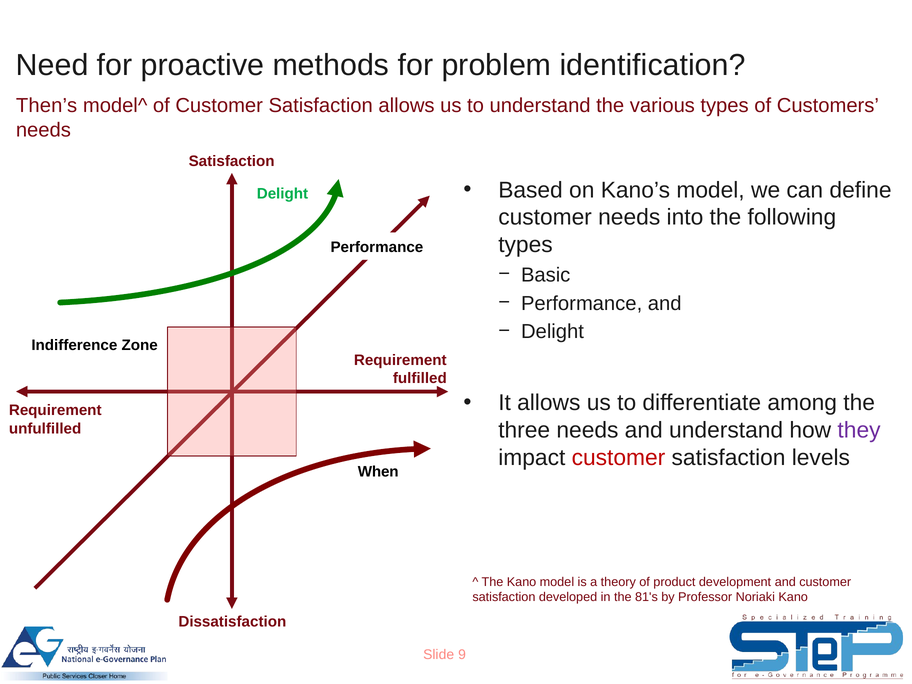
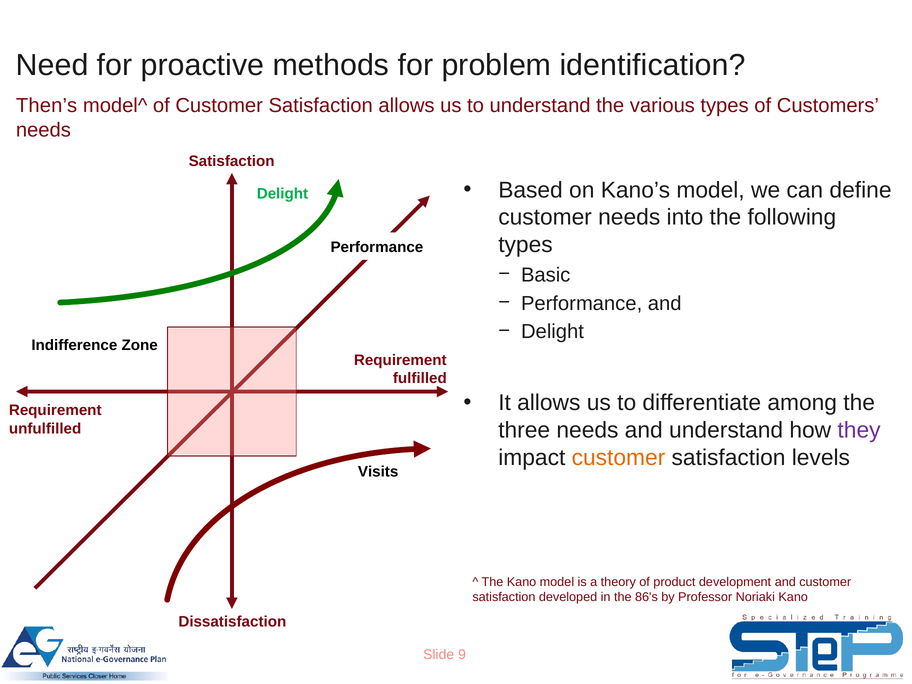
customer colour: red -> orange (618, 458)
When: When -> Visits (378, 472)
81's: 81's -> 86's (646, 597)
